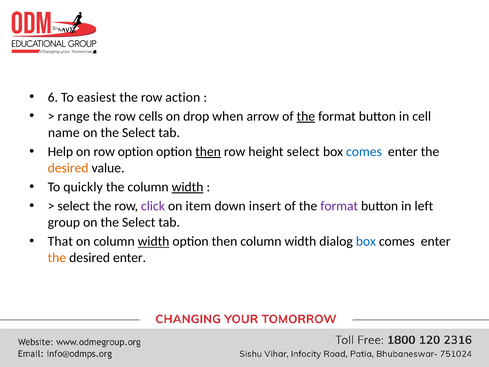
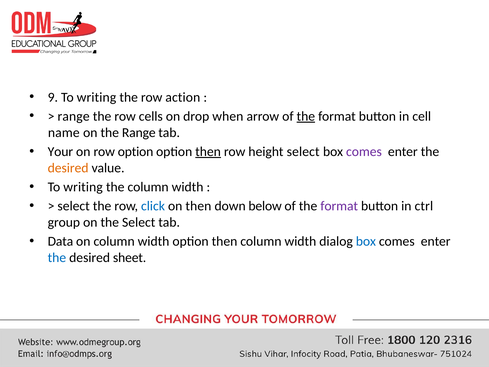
6: 6 -> 9 (53, 97)
easiest: easiest -> writing (96, 97)
Select: Select -> Range (139, 133)
Help: Help -> Your (60, 152)
comes colour: blue -> purple (364, 152)
quickly: quickly -> writing (83, 187)
width underline: present -> none (188, 187)
click colour: purple -> blue (153, 206)
on item: item -> then (198, 206)
insert: insert -> below (265, 206)
left: left -> ctrl (424, 206)
That: That -> Data (60, 241)
width underline: present -> none (154, 241)
the colour: orange -> blue (57, 258)
desired enter: enter -> sheet (130, 258)
